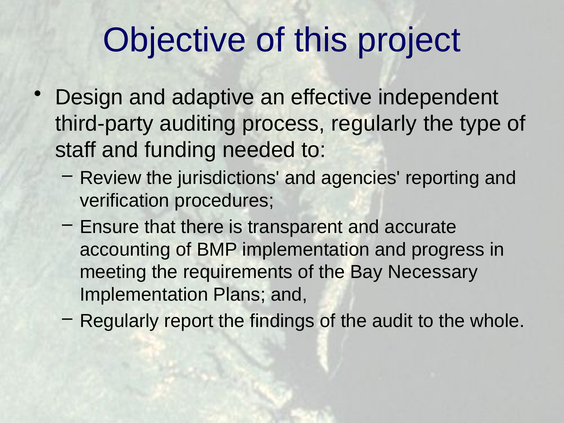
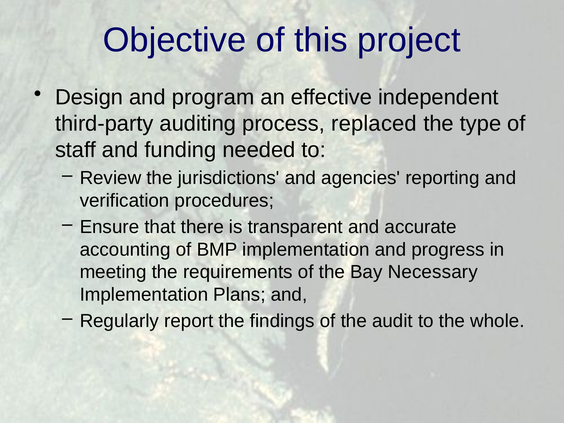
adaptive: adaptive -> program (213, 97)
process regularly: regularly -> replaced (374, 124)
